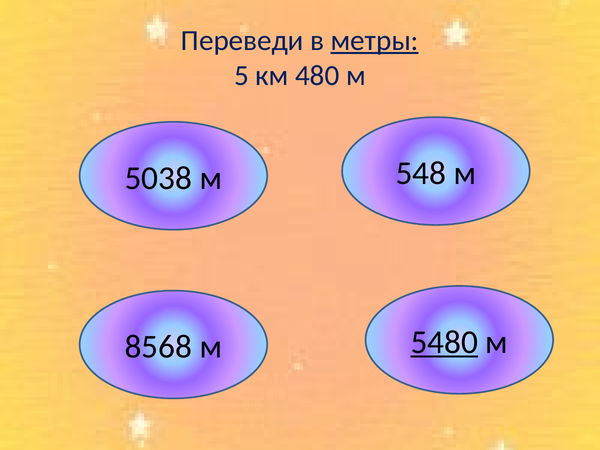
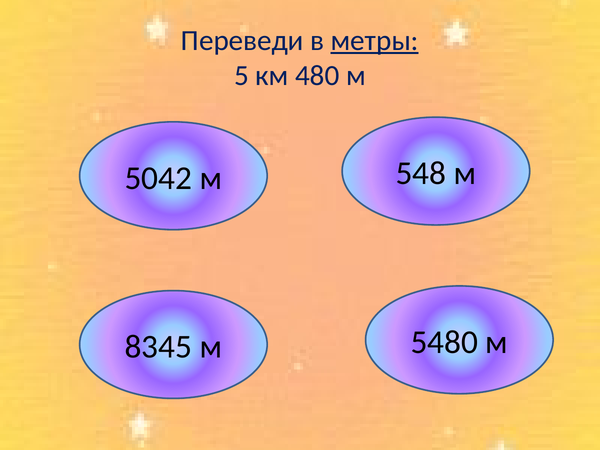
5038: 5038 -> 5042 (158, 178)
5480 underline: present -> none (444, 342)
8568: 8568 -> 8345 (158, 347)
